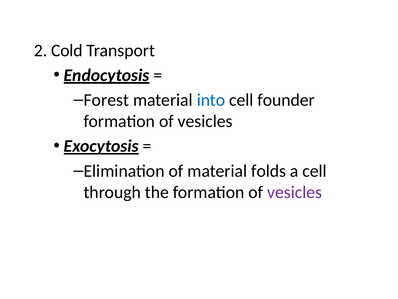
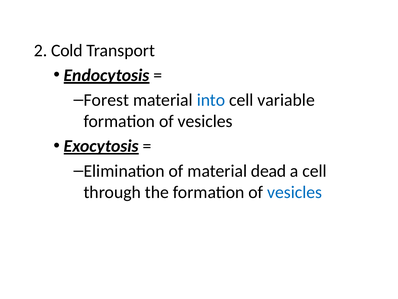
founder: founder -> variable (286, 100)
folds: folds -> dead (269, 171)
vesicles colour: purple -> blue (295, 192)
